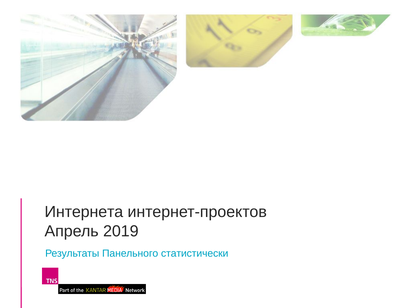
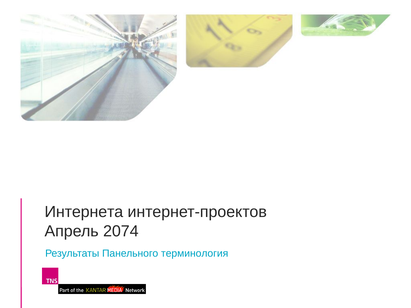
2019: 2019 -> 2074 (121, 231)
статистически: статистически -> терминология (195, 254)
